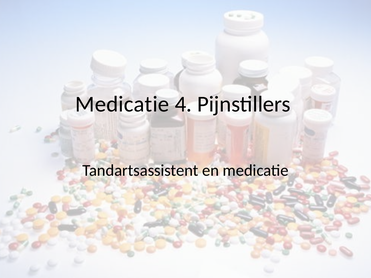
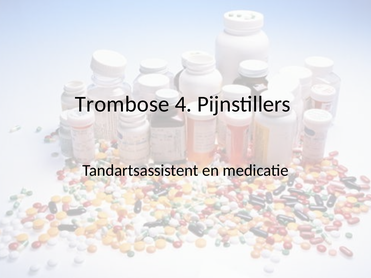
Medicatie: Medicatie -> Trombose (122, 104)
